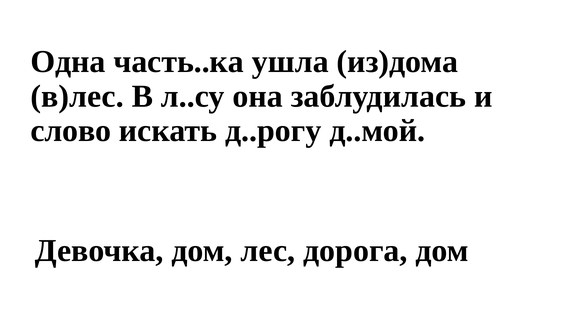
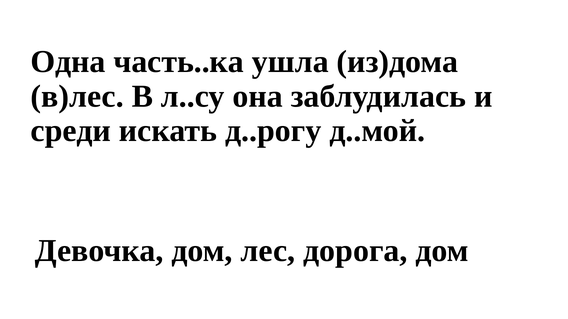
слово: слово -> среди (71, 131)
